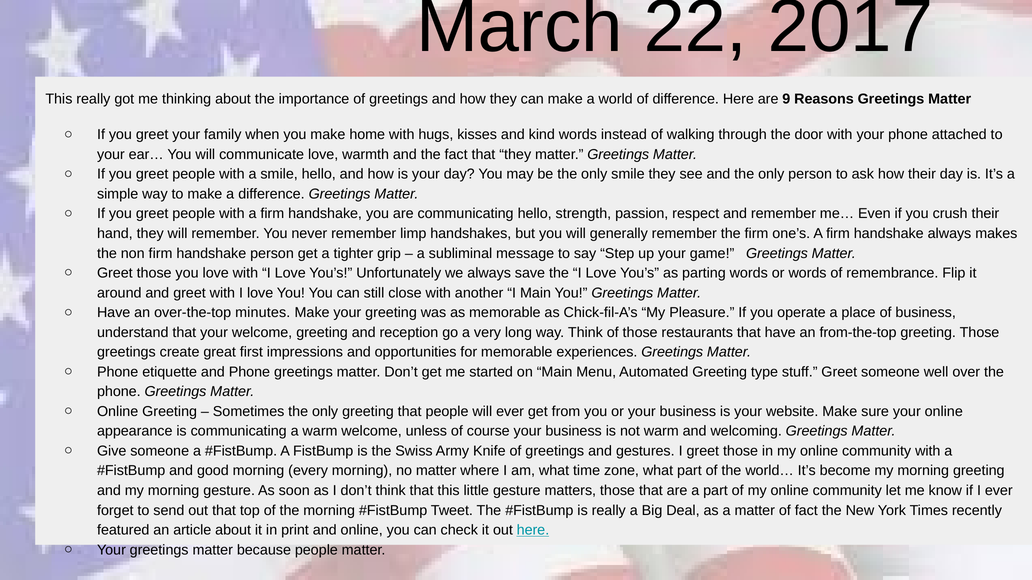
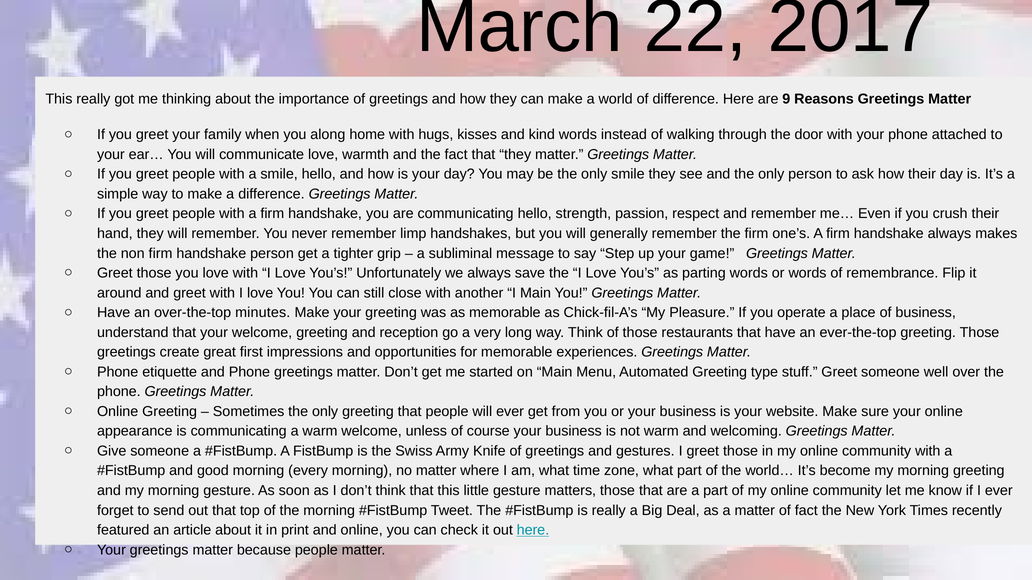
you make: make -> along (328, 135)
from-the-top: from-the-top -> ever-the-top (858, 333)
